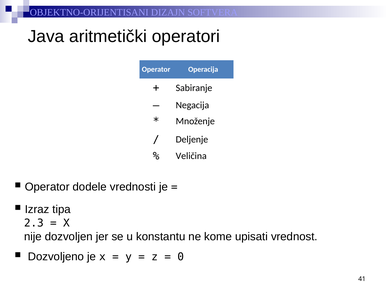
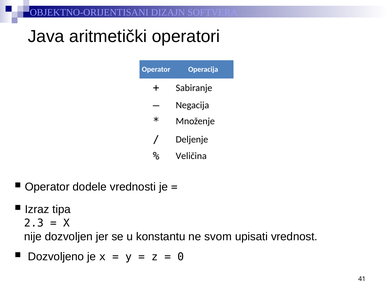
kome: kome -> svom (218, 236)
